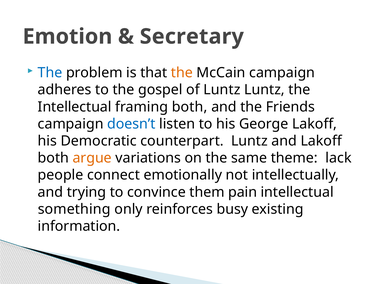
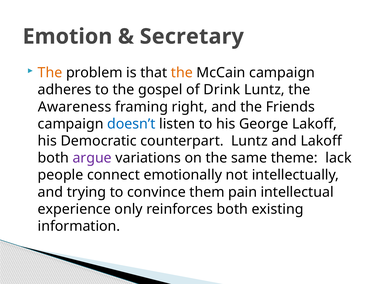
The colour: blue -> orange (50, 73)
of Luntz: Luntz -> Drink (222, 90)
Intellectual: Intellectual -> Awareness (75, 107)
framing both: both -> right (190, 107)
argue colour: orange -> purple (92, 158)
something: something -> experience (74, 209)
reinforces busy: busy -> both (232, 209)
